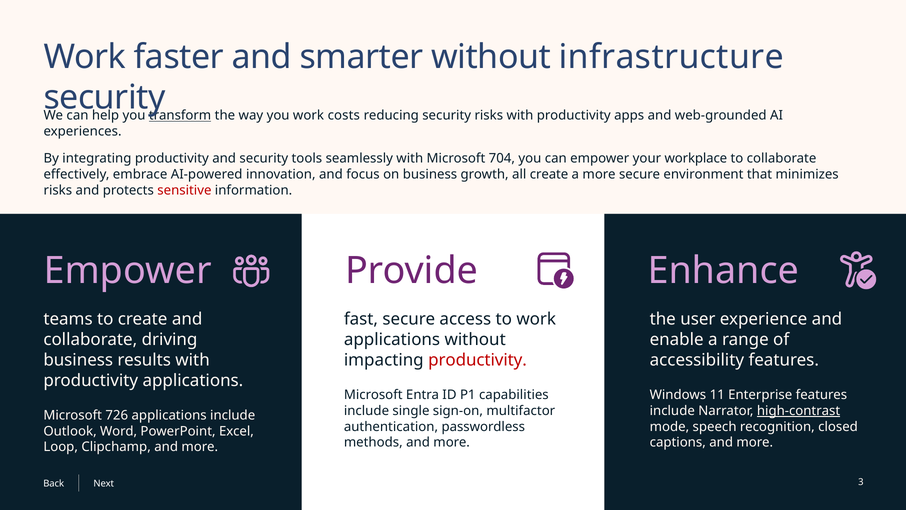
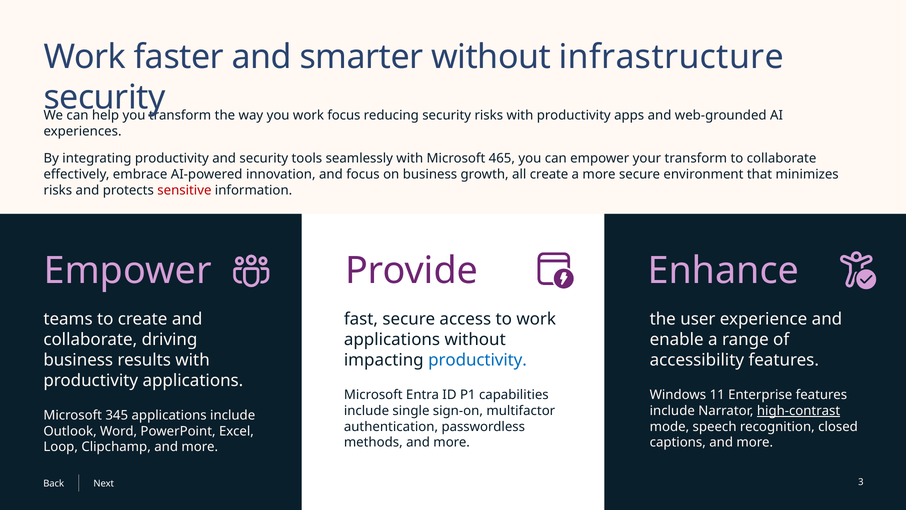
transform underline: present -> none (180, 115)
work costs: costs -> focus (344, 115)
704: 704 -> 465 (502, 158)
your workplace: workplace -> transform (696, 158)
productivity colour: red -> blue (478, 360)
726: 726 -> 345 (117, 415)
